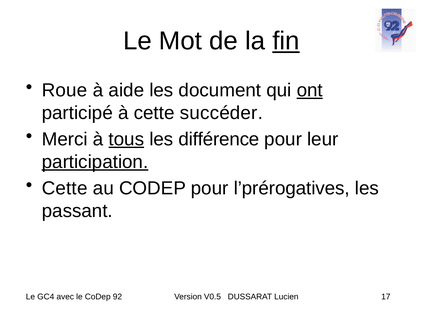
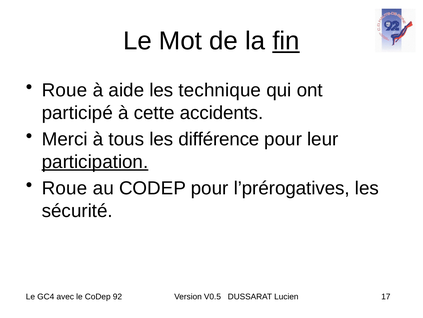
document: document -> technique (220, 90)
ont underline: present -> none (310, 90)
succéder: succéder -> accidents (222, 113)
tous underline: present -> none (126, 139)
Cette: Cette -> Roue (65, 188)
passant: passant -> sécurité (77, 210)
